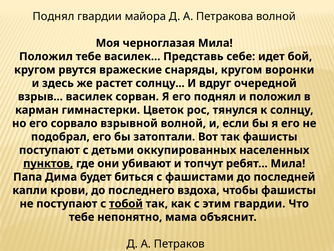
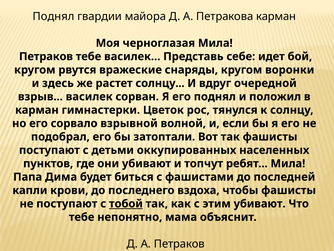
Петракова волной: волной -> карман (276, 16)
Положил: Положил -> Петраков (46, 56)
пунктов underline: present -> none (48, 163)
этим гвардии: гвардии -> убивают (260, 203)
